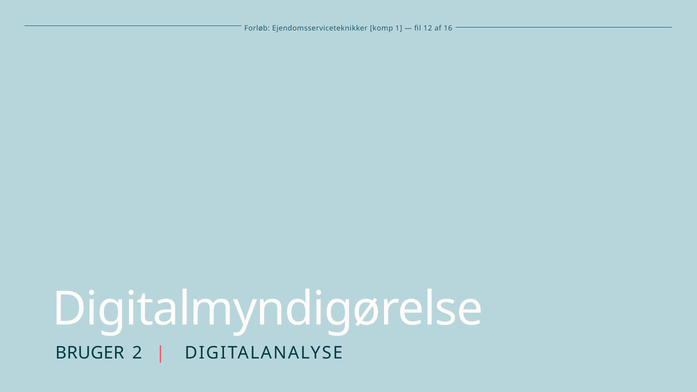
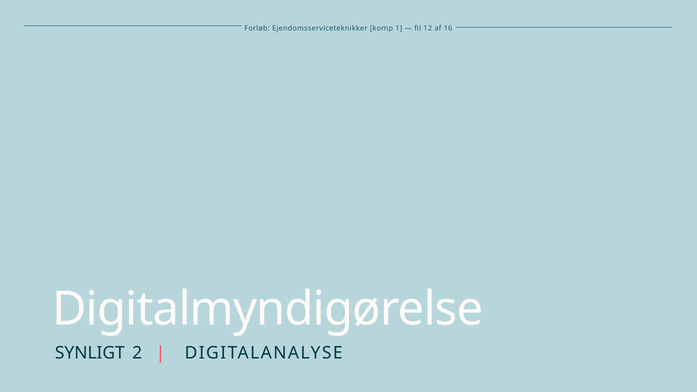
BRUGER: BRUGER -> SYNLIGT (90, 353)
